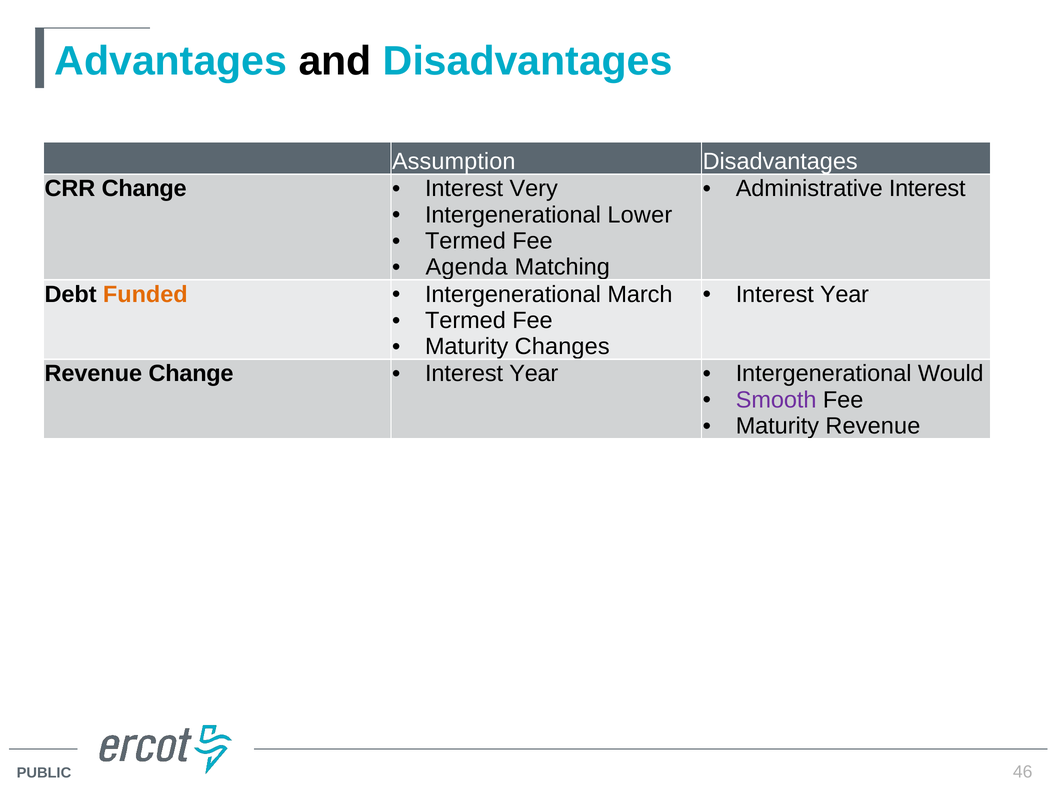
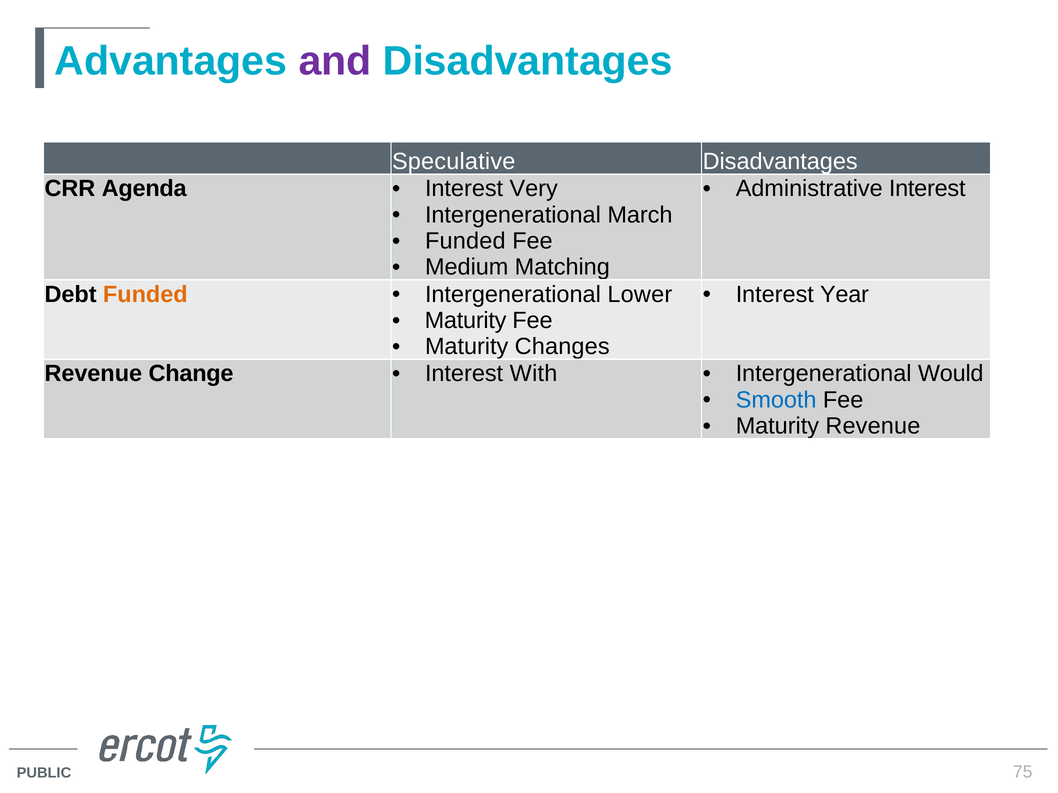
and colour: black -> purple (335, 61)
Assumption: Assumption -> Speculative (454, 162)
CRR Change: Change -> Agenda (144, 189)
Lower: Lower -> March (640, 215)
Termed: Termed -> Funded (465, 241)
Agenda: Agenda -> Medium (467, 267)
March: March -> Lower (640, 294)
Termed: Termed -> Maturity (466, 321)
Year: Year -> With (534, 374)
Smooth colour: purple -> blue (776, 400)
46: 46 -> 75 (1023, 773)
